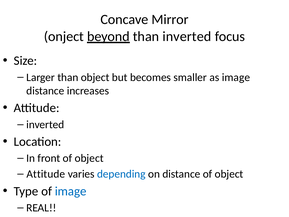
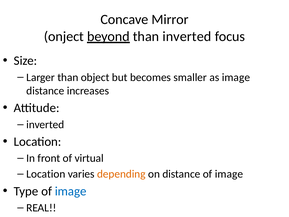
front of object: object -> virtual (89, 158)
Attitude: Attitude -> Location (46, 174)
depending colour: blue -> orange (121, 174)
distance of object: object -> image (229, 174)
